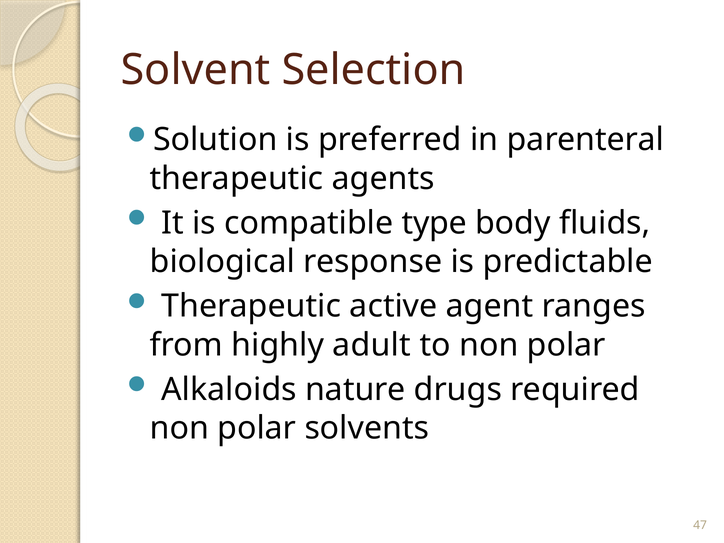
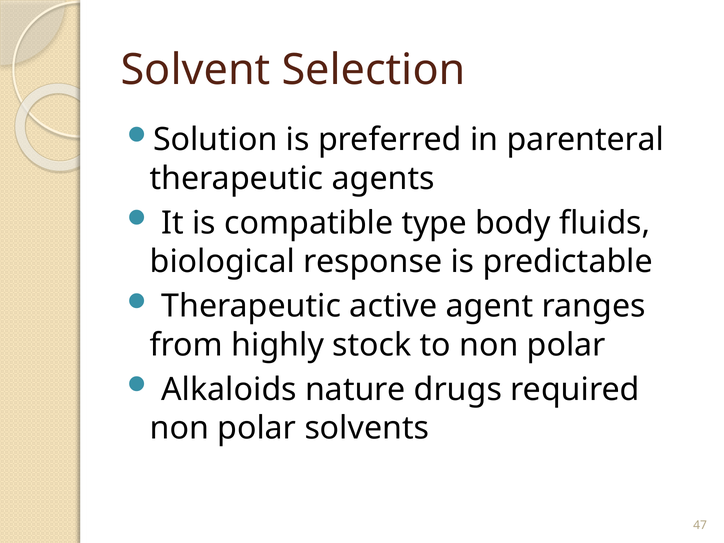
adult: adult -> stock (372, 345)
